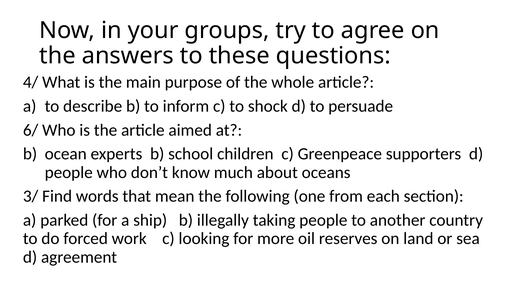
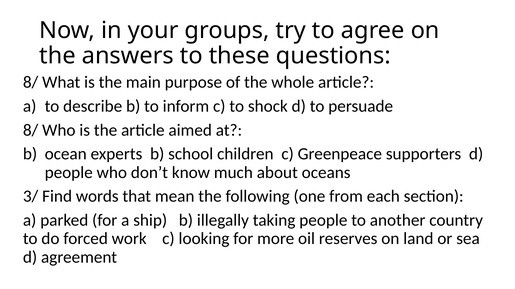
4/: 4/ -> 8/ (31, 83)
6/: 6/ -> 8/ (31, 130)
